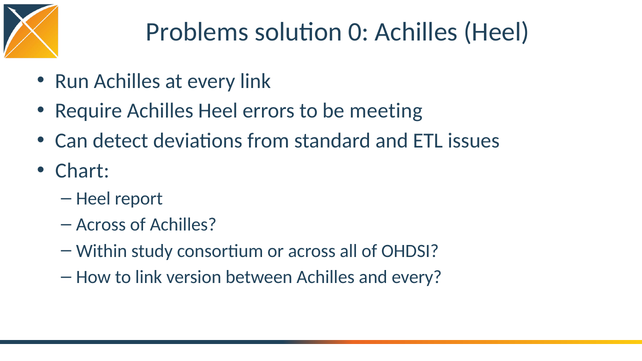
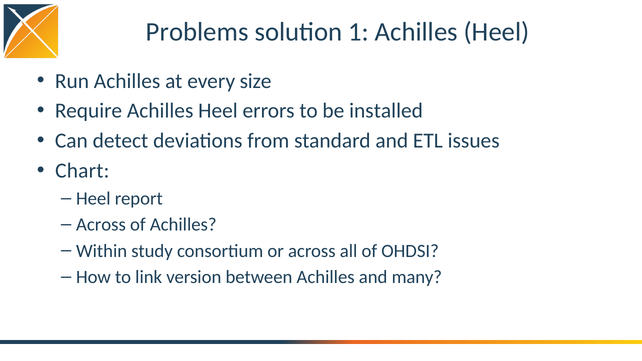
0: 0 -> 1 (359, 32)
every link: link -> size (256, 81)
meeting: meeting -> installed (386, 111)
and every: every -> many (417, 277)
